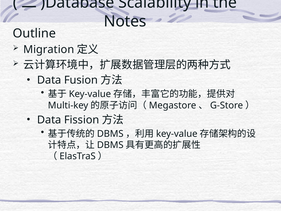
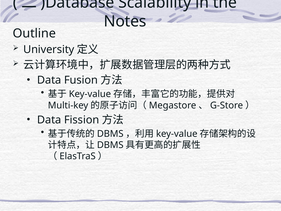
Migration: Migration -> University (49, 49)
